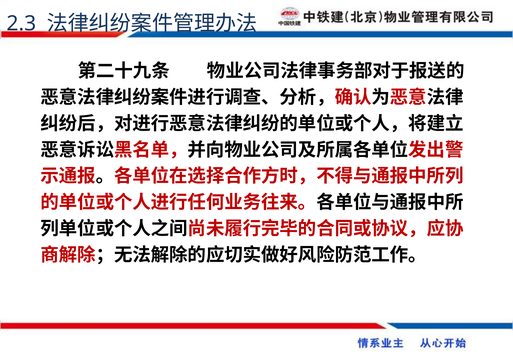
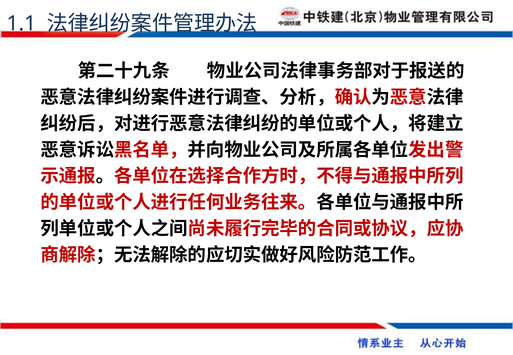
2.3: 2.3 -> 1.1 (21, 24)
